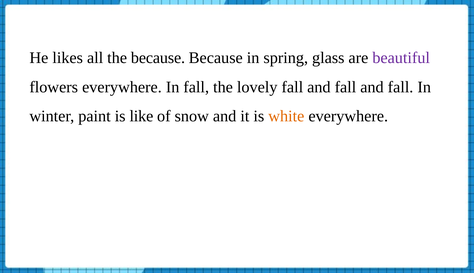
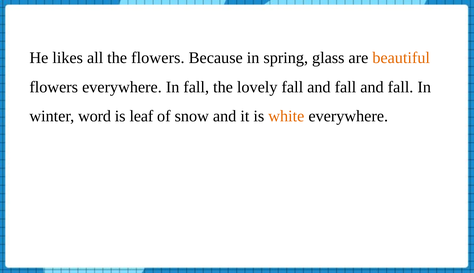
the because: because -> flowers (158, 58)
beautiful colour: purple -> orange (401, 58)
paint: paint -> word (95, 116)
like: like -> leaf (141, 116)
